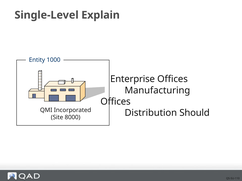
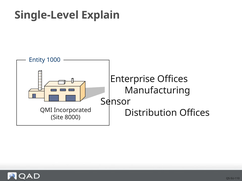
Offices: Offices -> Sensor (115, 102)
Distribution Should: Should -> Offices (195, 113)
